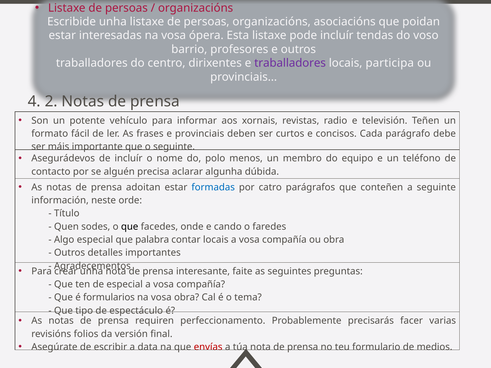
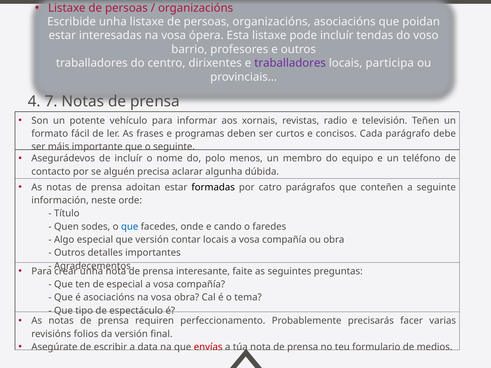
2: 2 -> 7 (51, 102)
e provinciais: provinciais -> programas (200, 134)
formadas colour: blue -> black (213, 187)
que colour: black -> blue (130, 227)
que palabra: palabra -> versión (152, 240)
é formularios: formularios -> asociacións (109, 298)
